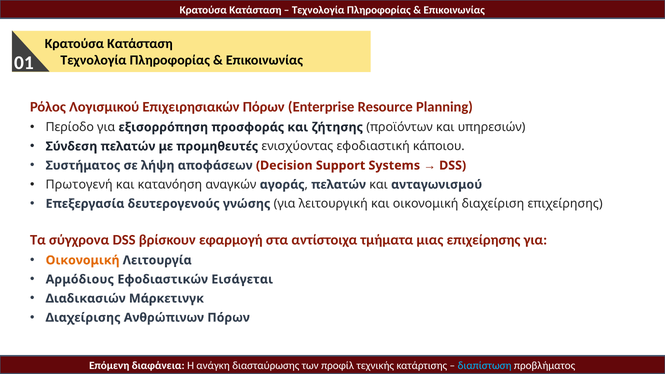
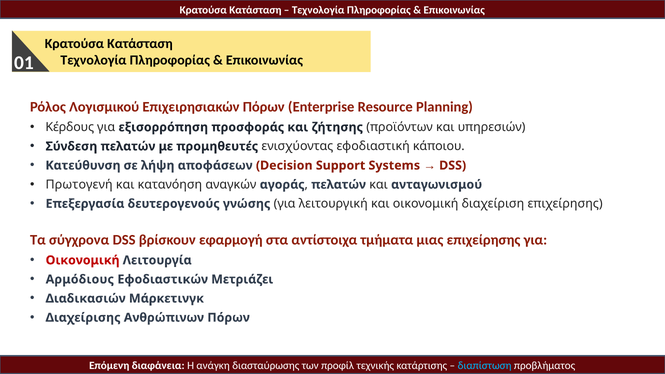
Περίοδο: Περίοδο -> Κέρδους (70, 127)
Συστήματος: Συστήματος -> Κατεύθυνση (83, 165)
Οικονομική colour: orange -> red (83, 260)
Εισάγεται: Εισάγεται -> Μετριάζει (242, 279)
